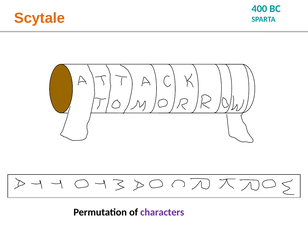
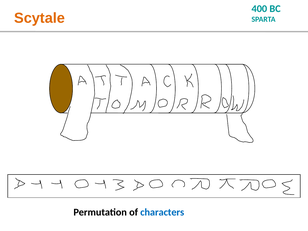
characters colour: purple -> blue (162, 212)
